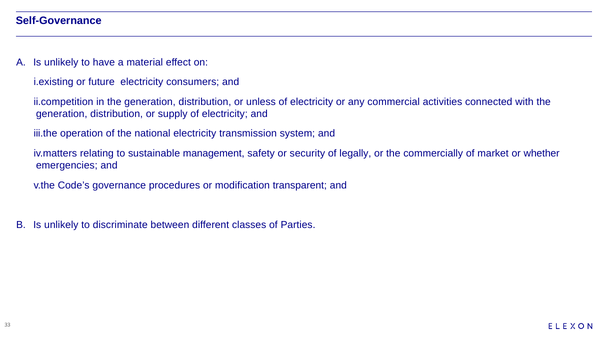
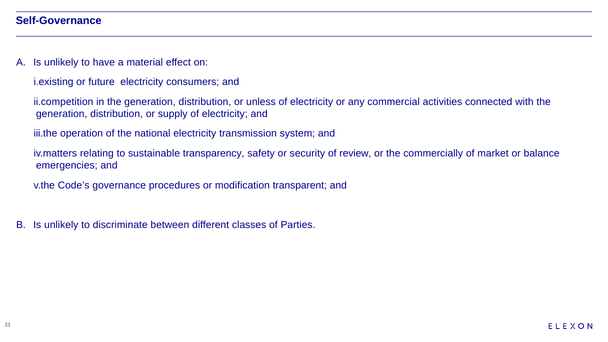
management: management -> transparency (214, 153)
legally: legally -> review (355, 153)
whether: whether -> balance (542, 153)
